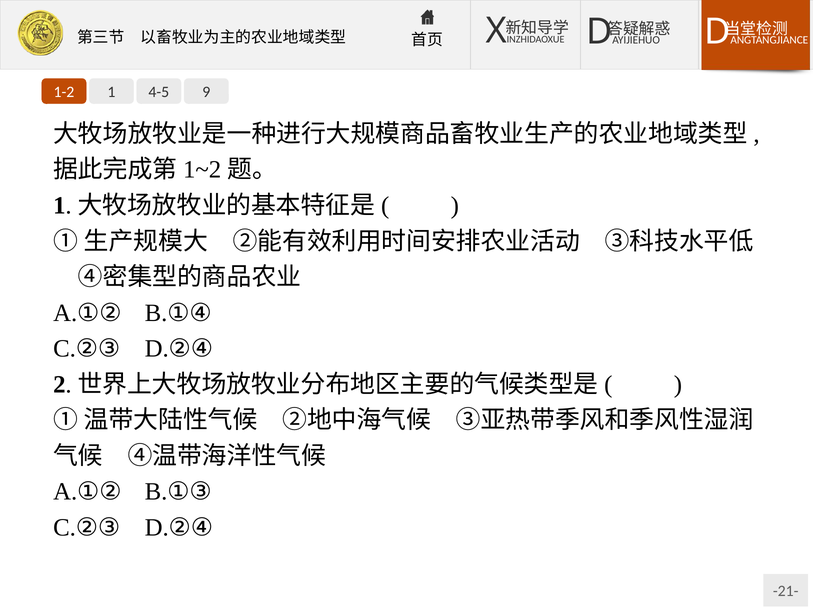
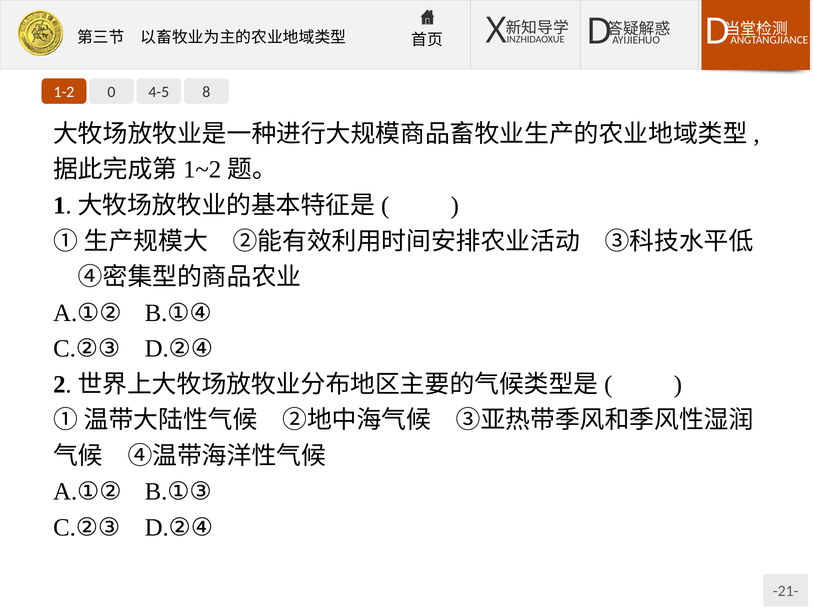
1: 1 -> 0 (111, 92)
9: 9 -> 8 (206, 92)
